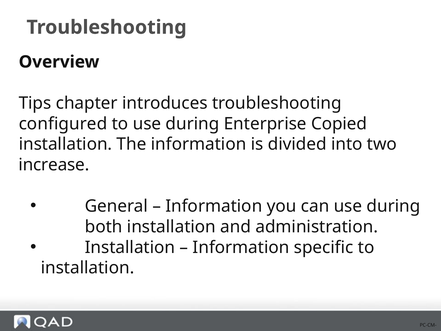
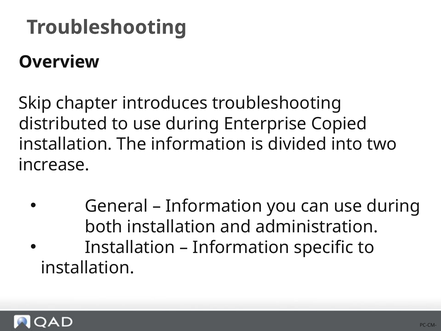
Tips: Tips -> Skip (35, 103)
configured: configured -> distributed (63, 124)
